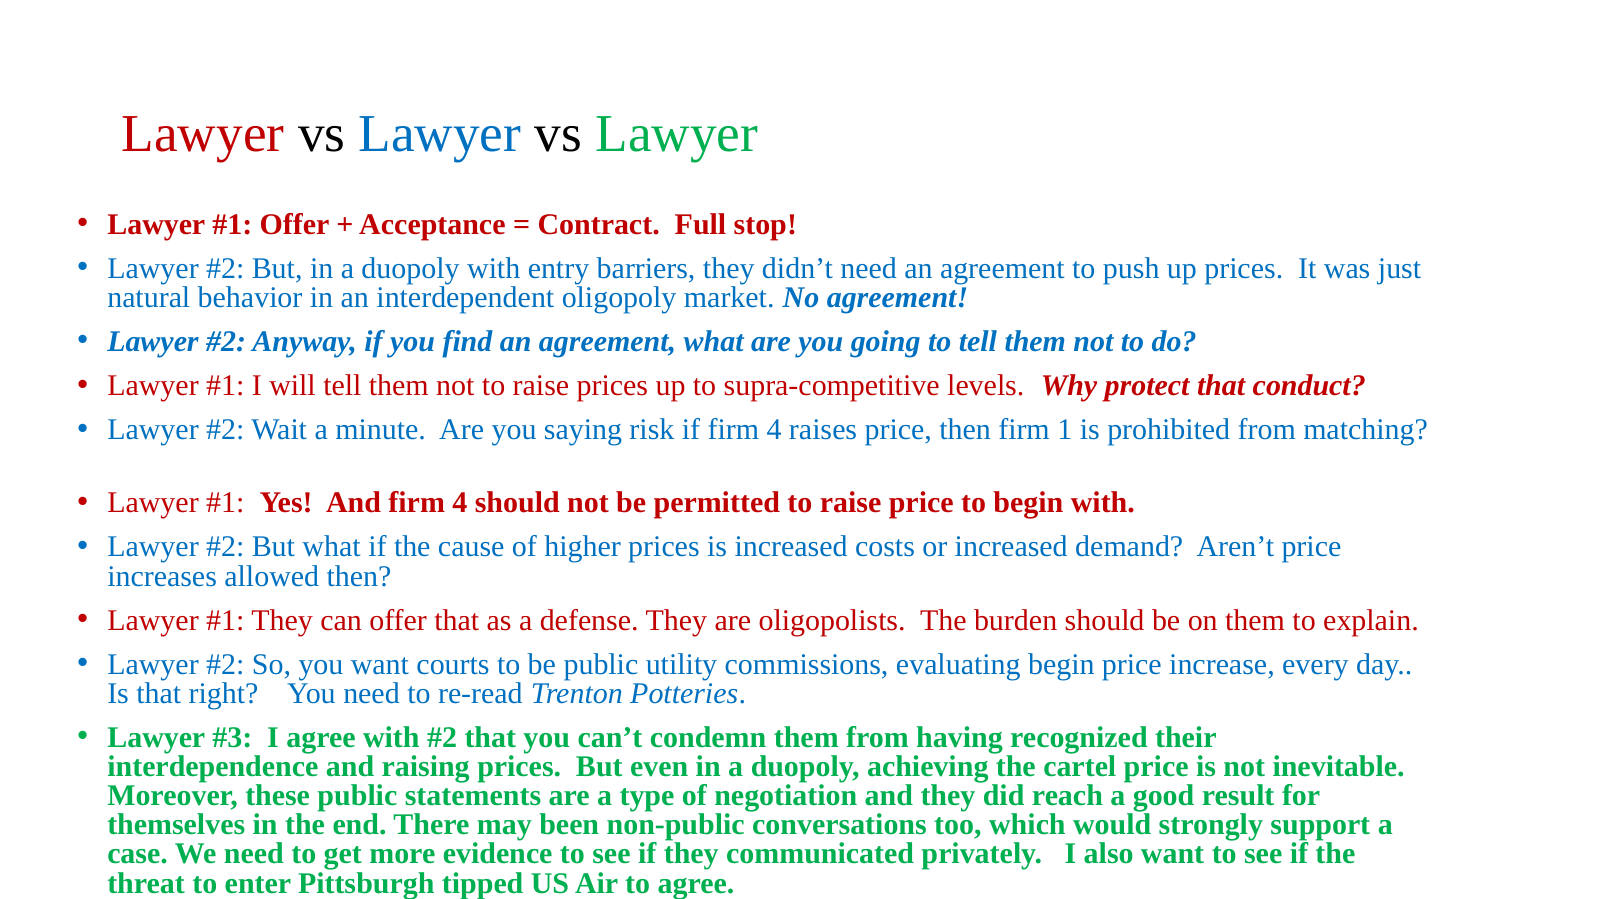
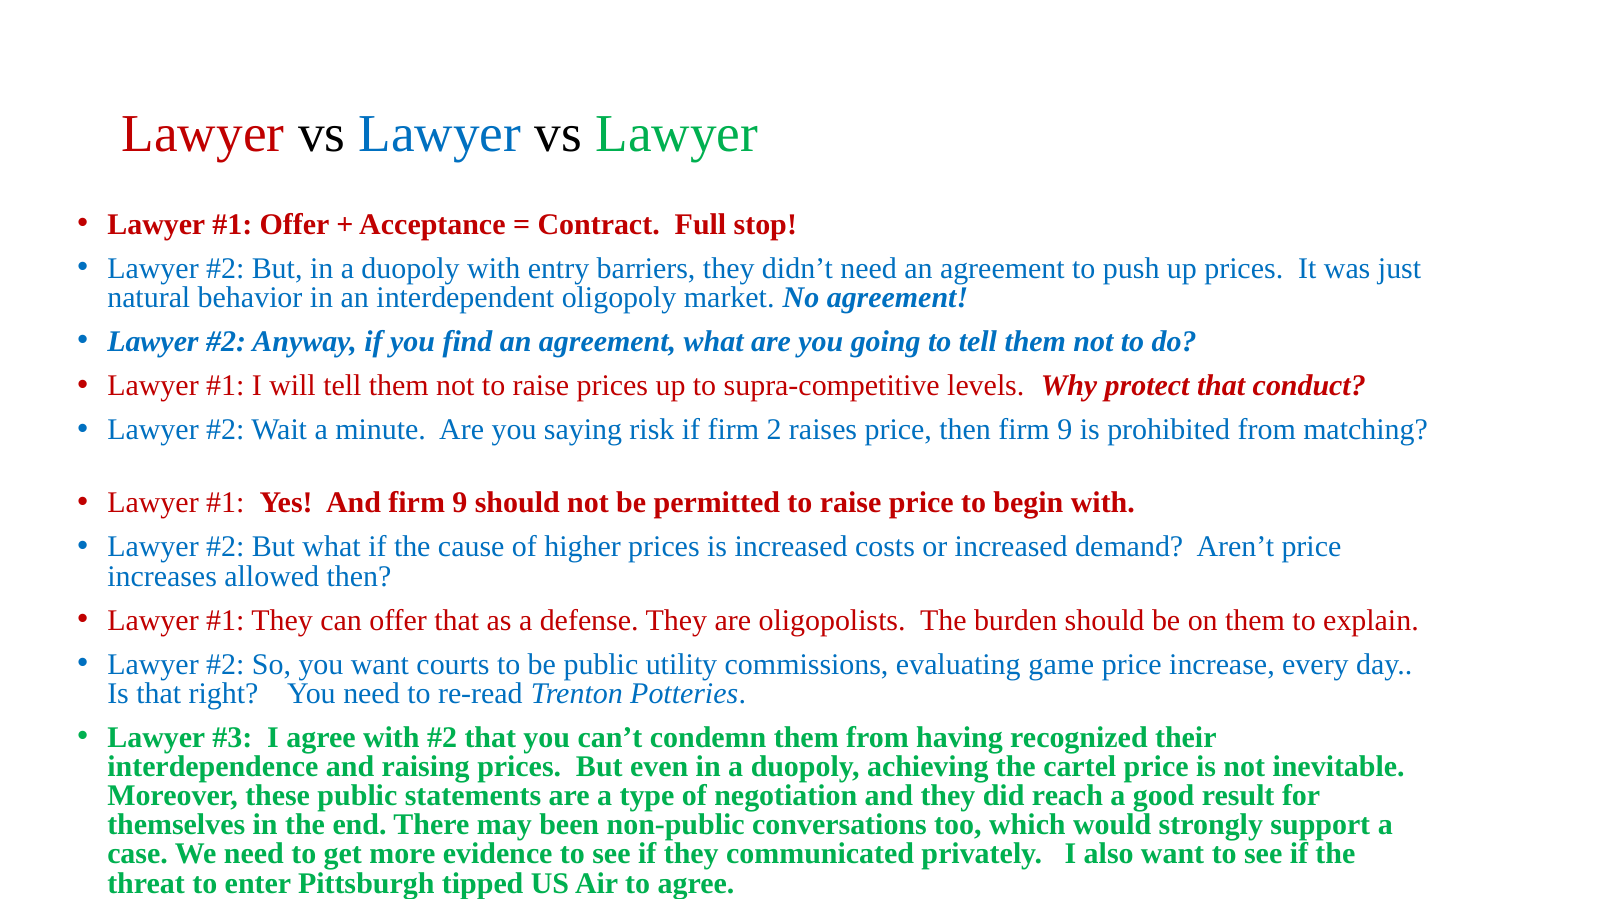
if firm 4: 4 -> 2 (774, 430)
then firm 1: 1 -> 9 (1065, 430)
And firm 4: 4 -> 9 (460, 503)
evaluating begin: begin -> game (1061, 664)
